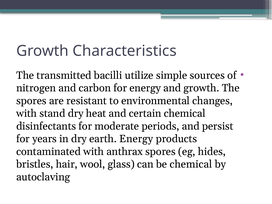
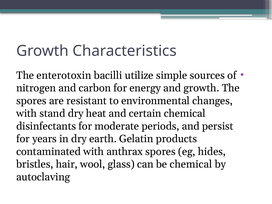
transmitted: transmitted -> enterotoxin (64, 75)
earth Energy: Energy -> Gelatin (136, 139)
